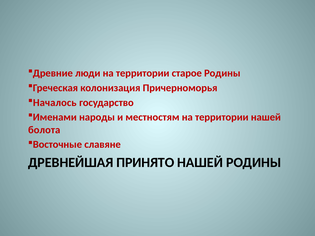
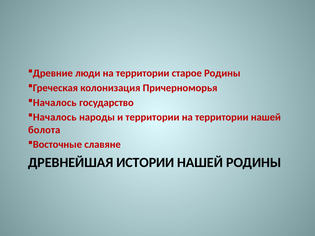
Именами: Именами -> Началось (55, 117)
и местностям: местностям -> территории (152, 117)
ПРИНЯТО: ПРИНЯТО -> ИСТОРИИ (145, 163)
